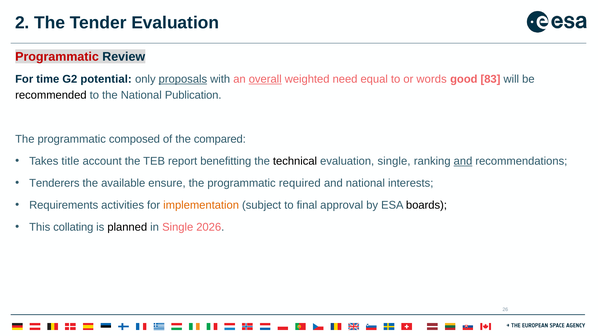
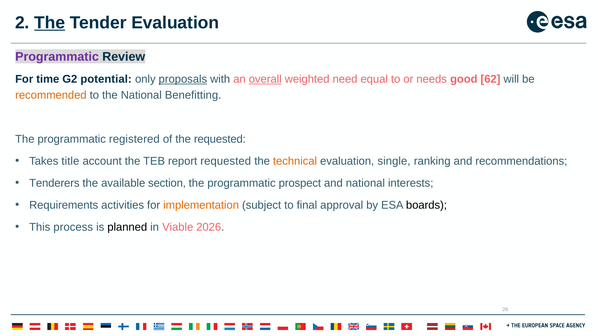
The underline: none -> present (50, 23)
Programmatic colour: red -> purple (57, 57)
words: words -> needs (432, 79)
83: 83 -> 62 (490, 79)
recommended colour: black -> orange (51, 95)
Publication: Publication -> Benefitting (193, 95)
composed: composed -> registered (134, 139)
the compared: compared -> requested (220, 139)
report benefitting: benefitting -> requested (226, 161)
technical colour: black -> orange (295, 161)
and underline: present -> none (463, 161)
ensure: ensure -> section (167, 183)
required: required -> prospect (300, 183)
collating: collating -> process (73, 227)
in Single: Single -> Viable (178, 227)
